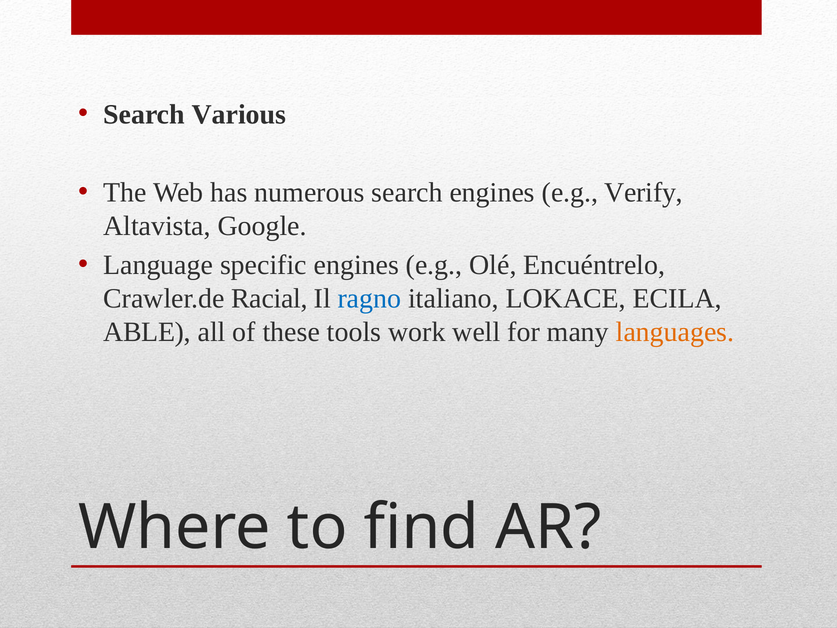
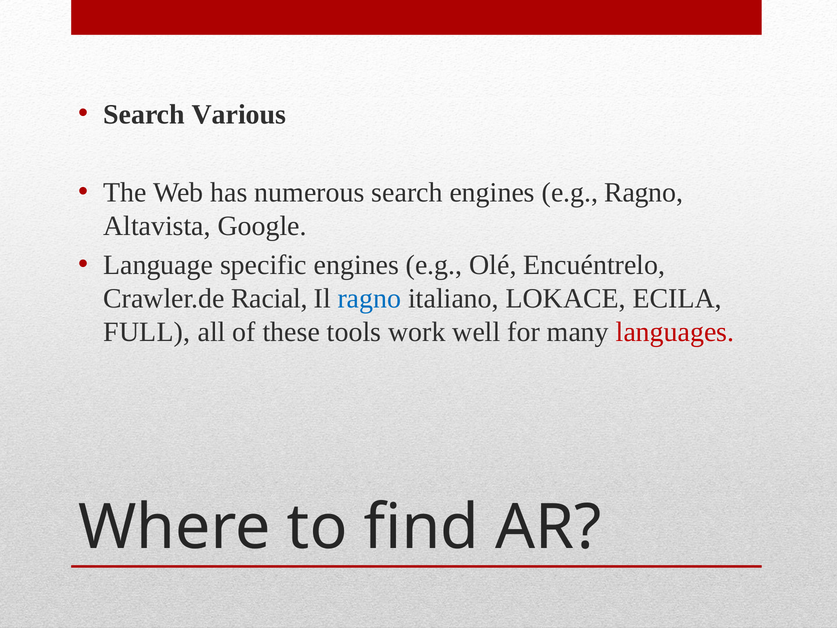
e.g Verify: Verify -> Ragno (644, 192)
ABLE: ABLE -> FULL (147, 332)
languages colour: orange -> red (675, 332)
